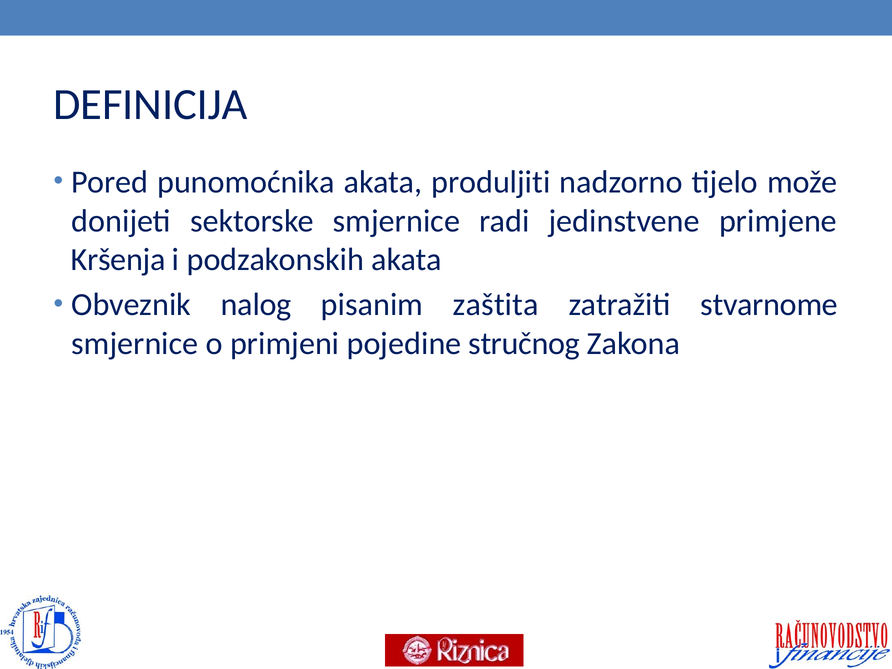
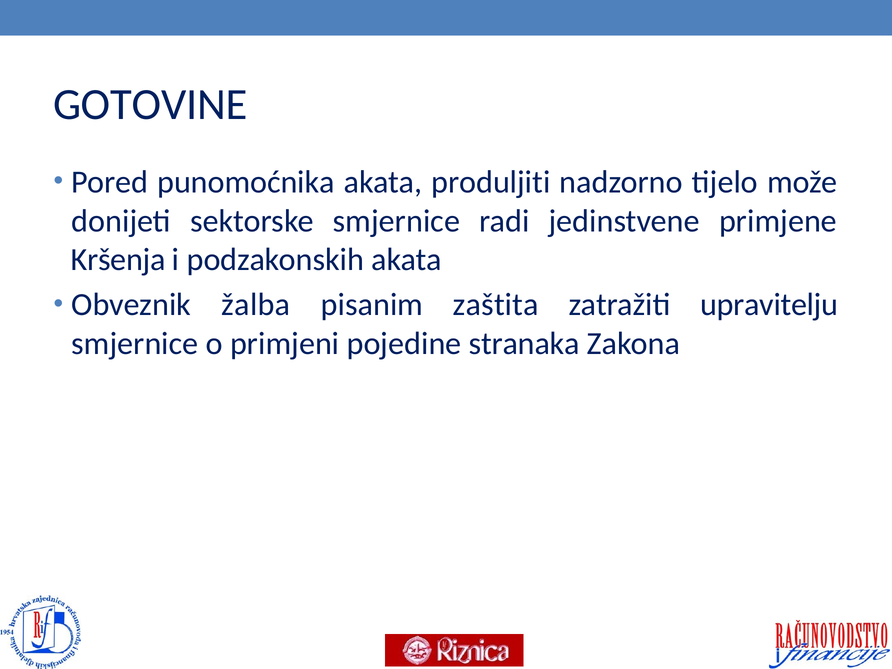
DEFINICIJA: DEFINICIJA -> GOTOVINE (150, 105)
nalog: nalog -> žalba (256, 305)
stvarnome: stvarnome -> upravitelju (769, 305)
stručnog: stručnog -> stranaka (524, 344)
